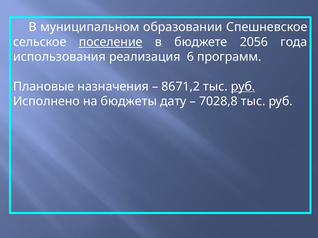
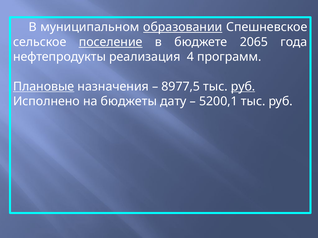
образовании underline: none -> present (183, 27)
2056: 2056 -> 2065 (254, 42)
использования: использования -> нефтепродукты (60, 57)
6: 6 -> 4 (190, 57)
Плановые underline: none -> present (44, 87)
8671,2: 8671,2 -> 8977,5 (181, 87)
7028,8: 7028,8 -> 5200,1 (218, 101)
